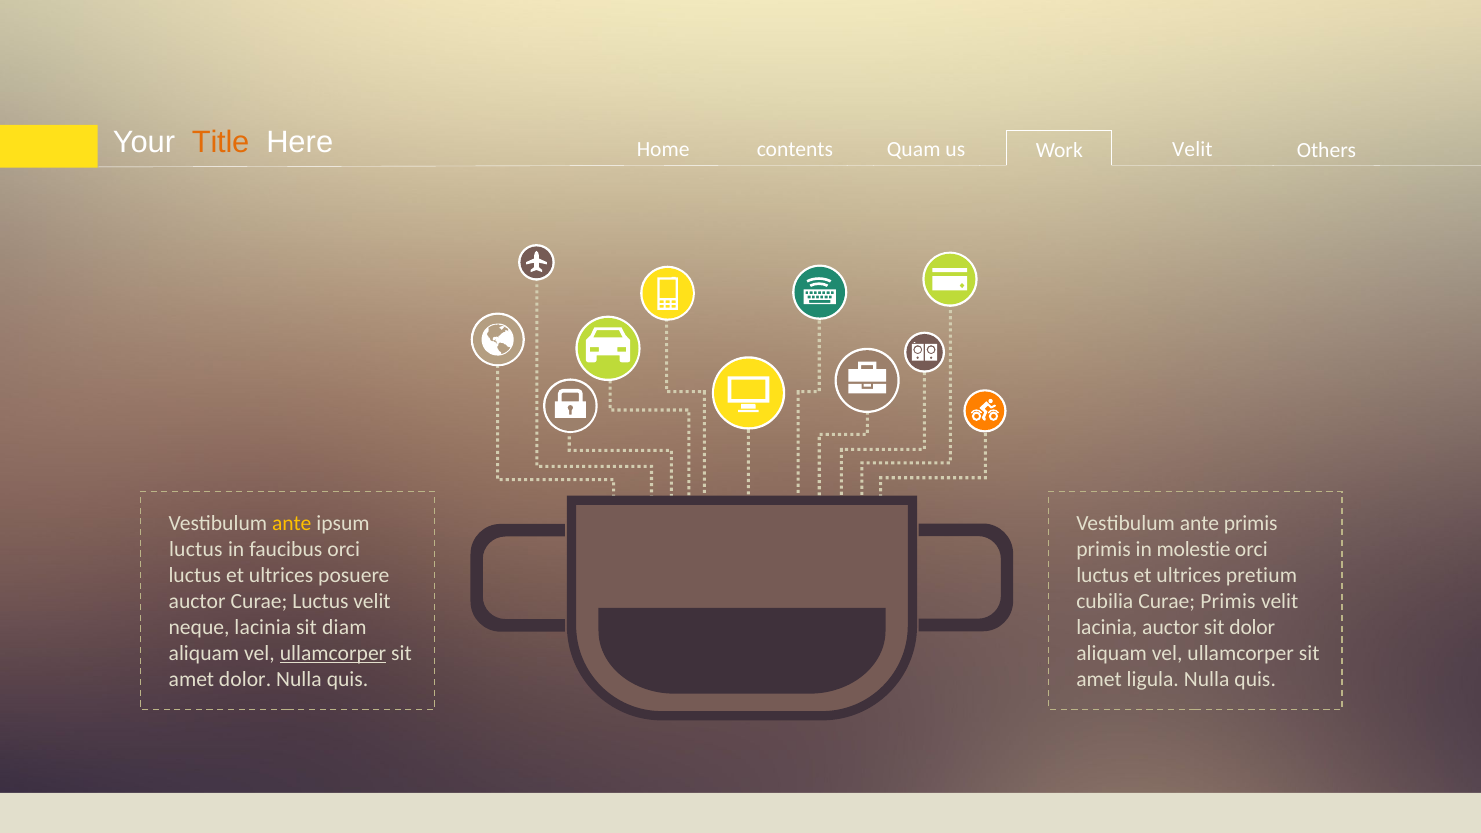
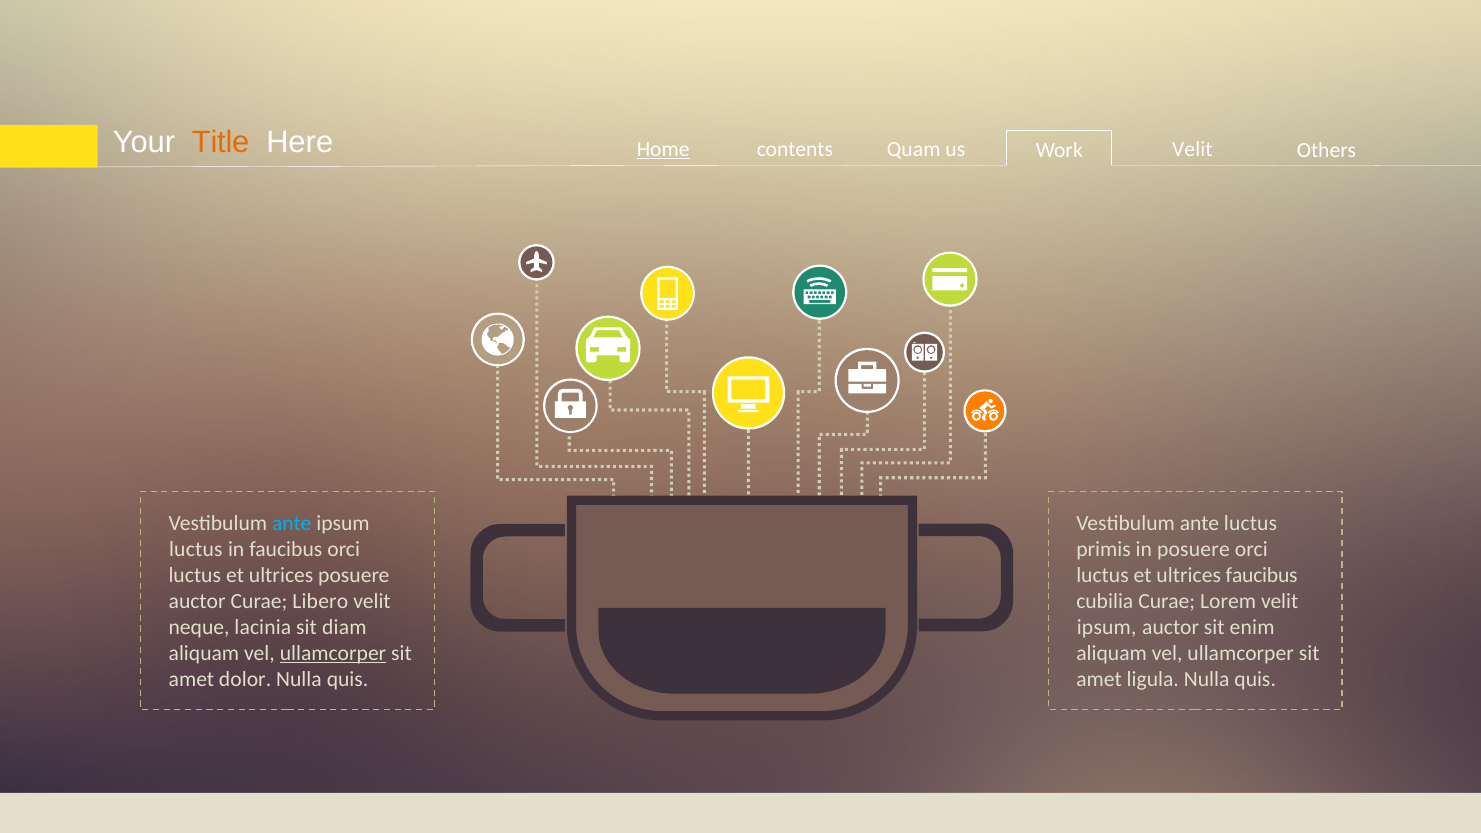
Home underline: none -> present (663, 149)
ante colour: yellow -> light blue (292, 523)
ante primis: primis -> luctus (1251, 523)
in molestie: molestie -> posuere (1193, 549)
ultrices pretium: pretium -> faucibus (1262, 575)
Curae Luctus: Luctus -> Libero (320, 601)
Curae Primis: Primis -> Lorem (1228, 601)
lacinia: lacinia -> ipsum (1107, 627)
sit dolor: dolor -> enim (1252, 627)
